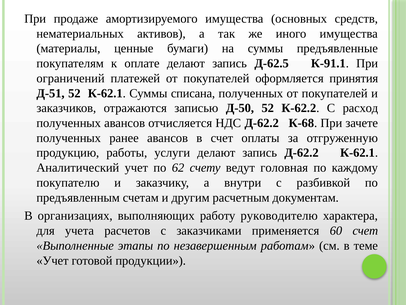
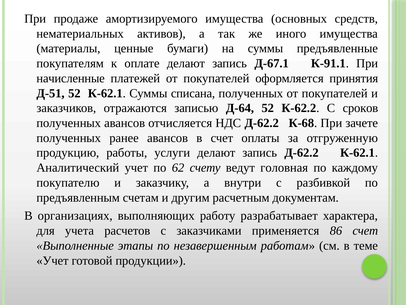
Д-62.5: Д-62.5 -> Д-67.1 (272, 63)
ограничений: ограничений -> начисленные (71, 78)
Д-50: Д-50 -> Д-64 (240, 108)
расход: расход -> сроков (360, 108)
руководителю: руководителю -> разрабатывает (279, 216)
60: 60 -> 86 (336, 230)
